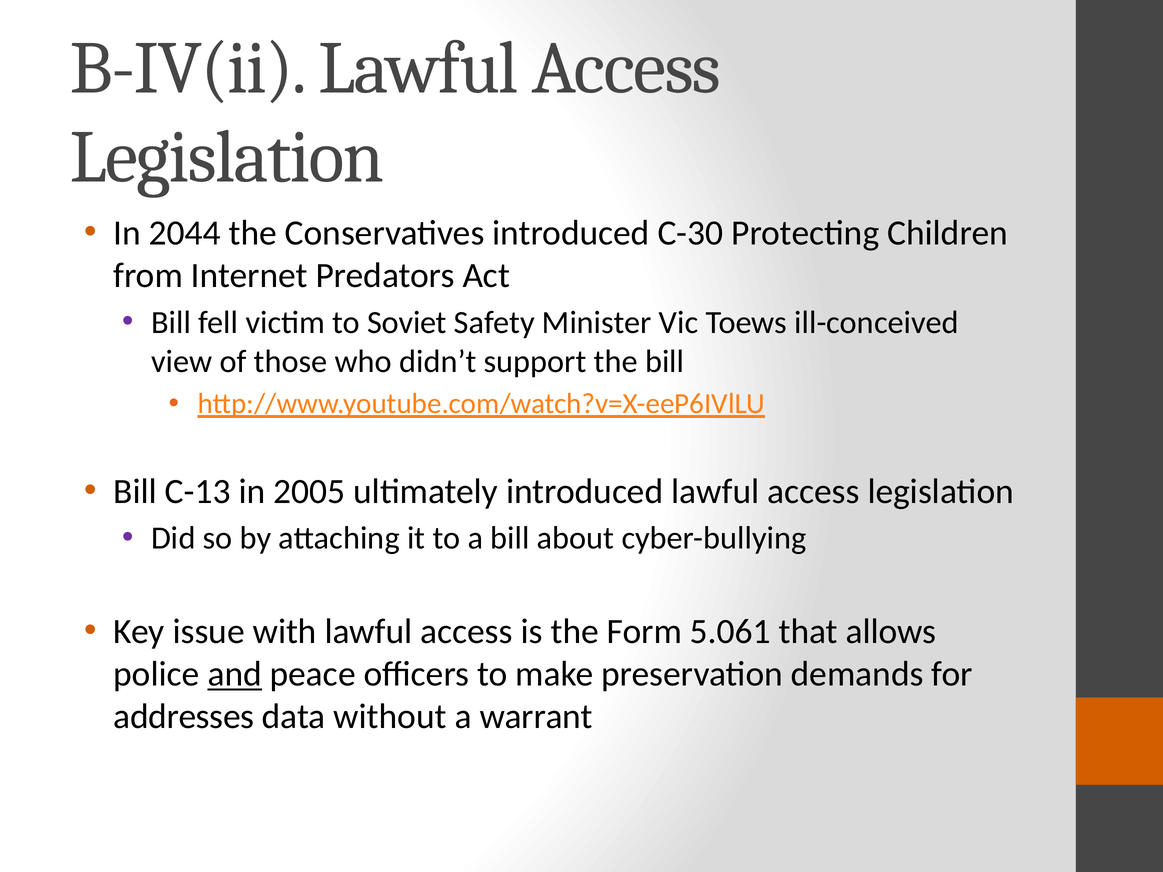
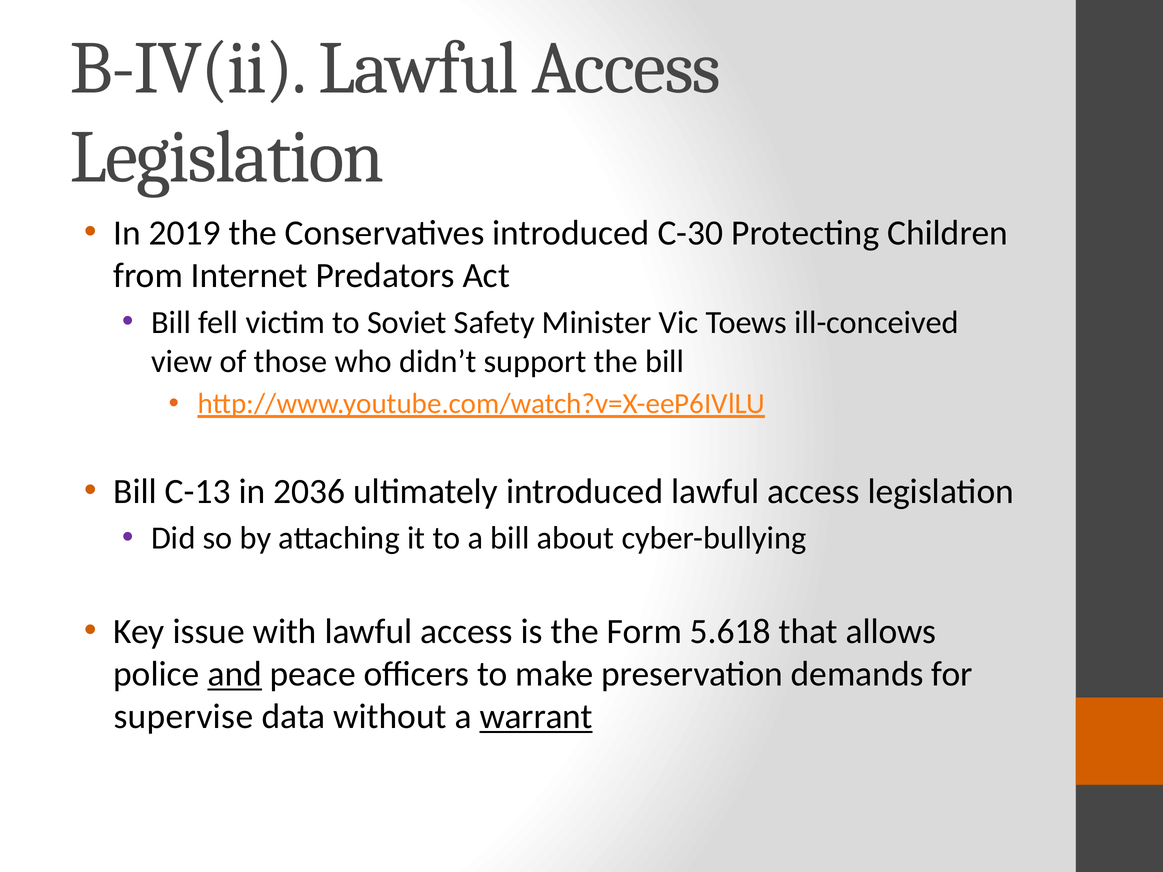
2044: 2044 -> 2019 (185, 233)
2005: 2005 -> 2036 (309, 492)
5.061: 5.061 -> 5.618 (730, 632)
addresses: addresses -> supervise (183, 717)
warrant underline: none -> present (536, 717)
